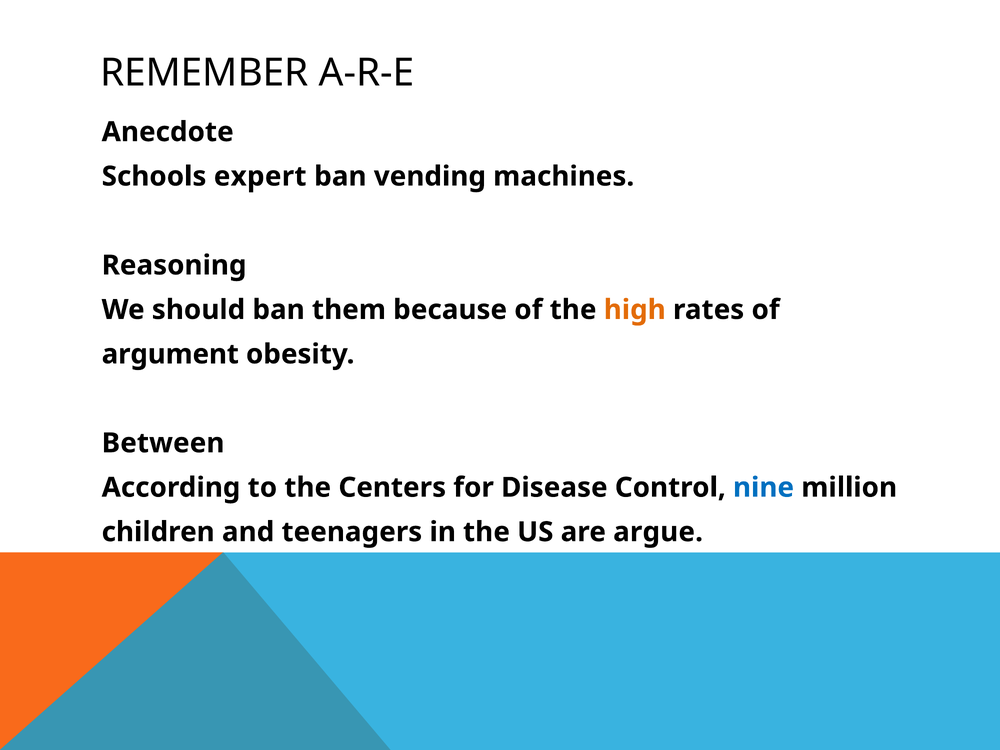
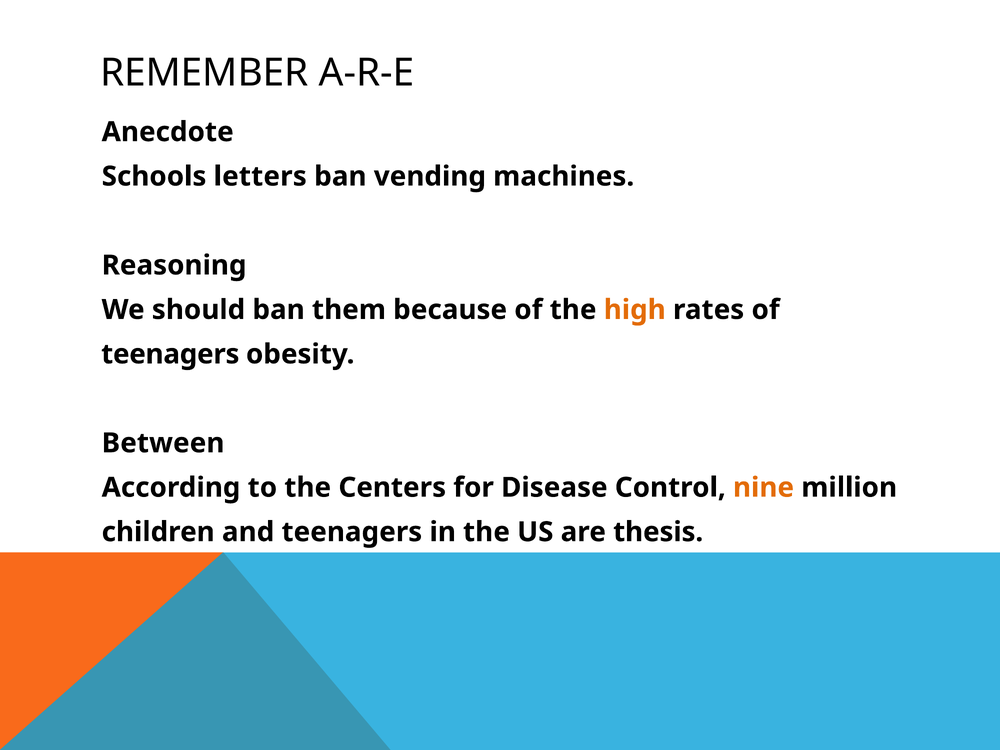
expert: expert -> letters (260, 176)
argument: argument -> teenagers (170, 354)
nine colour: blue -> orange (764, 488)
argue: argue -> thesis (658, 532)
